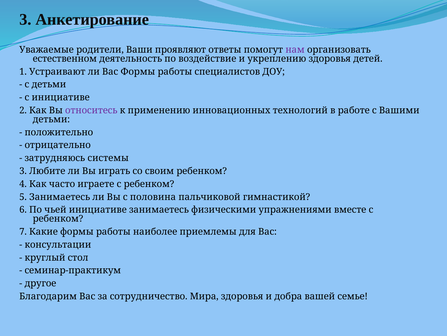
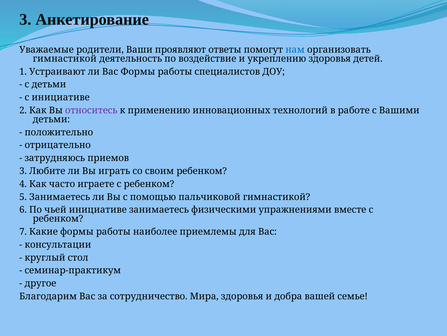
нам colour: purple -> blue (295, 50)
естественном: естественном -> гимнастикой (65, 59)
системы: системы -> приемов (108, 158)
половина: половина -> помощью (153, 197)
